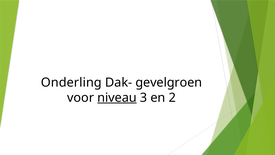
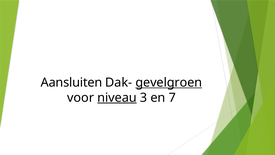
Onderling: Onderling -> Aansluiten (71, 82)
gevelgroen underline: none -> present (169, 82)
2: 2 -> 7 (172, 97)
